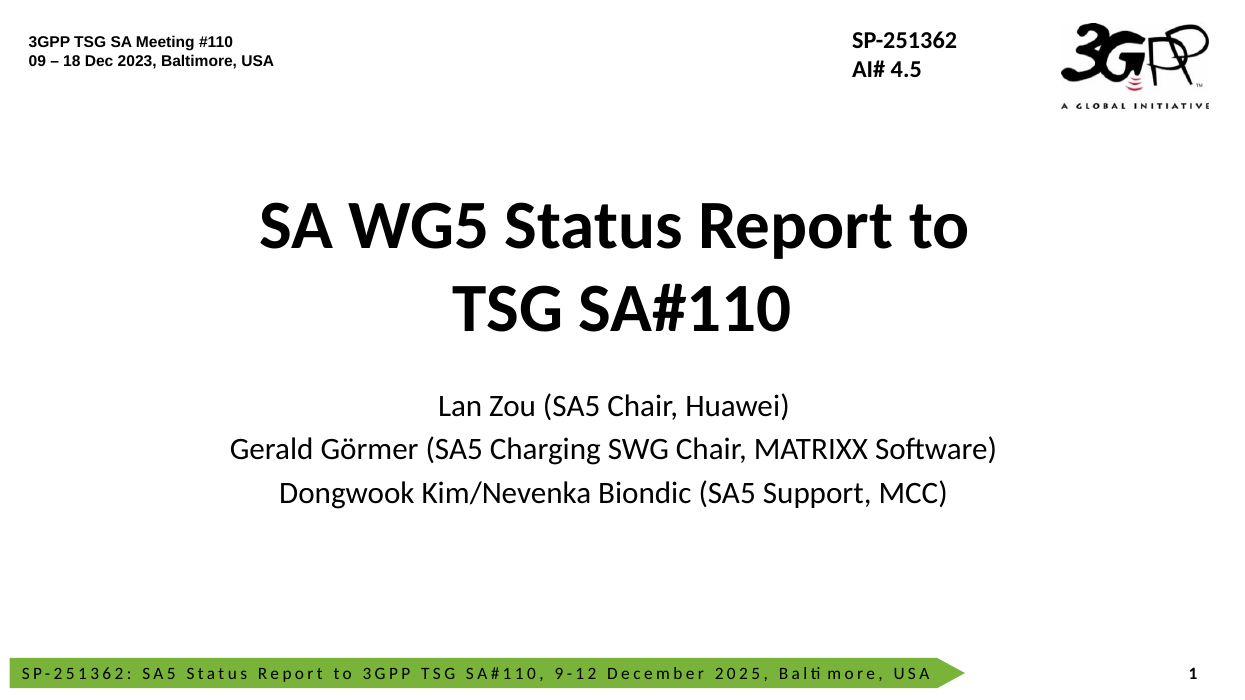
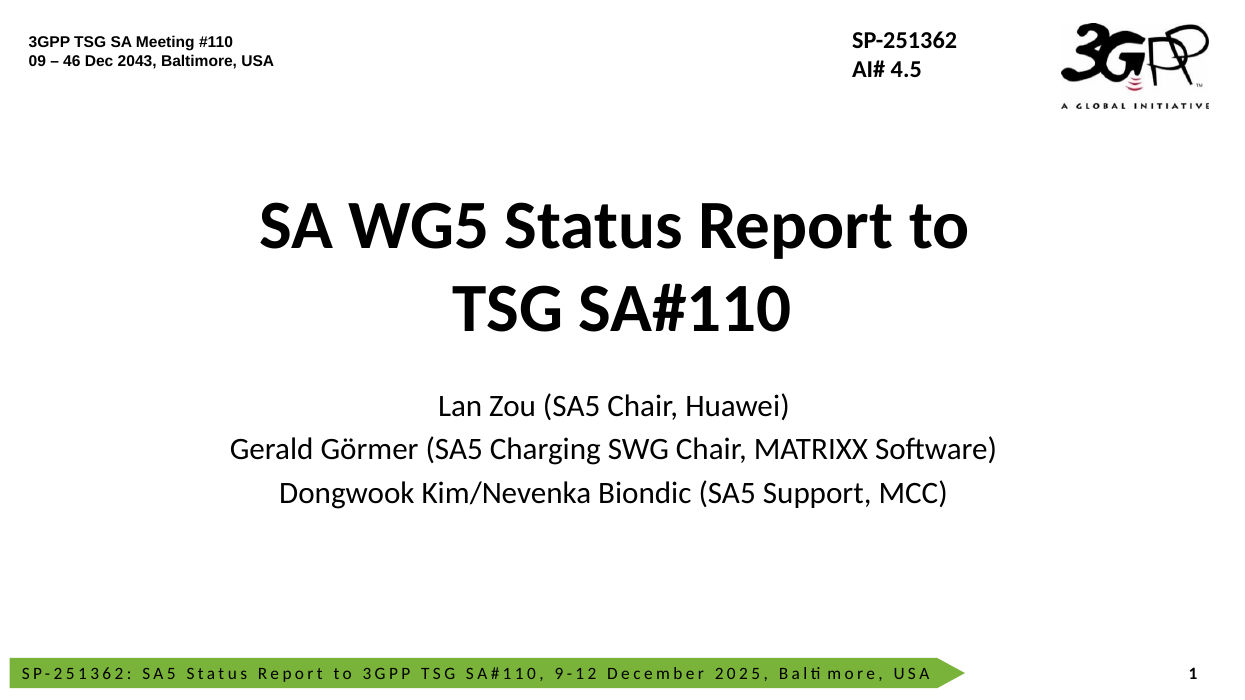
18: 18 -> 46 (72, 61)
2023: 2023 -> 2043 (137, 61)
